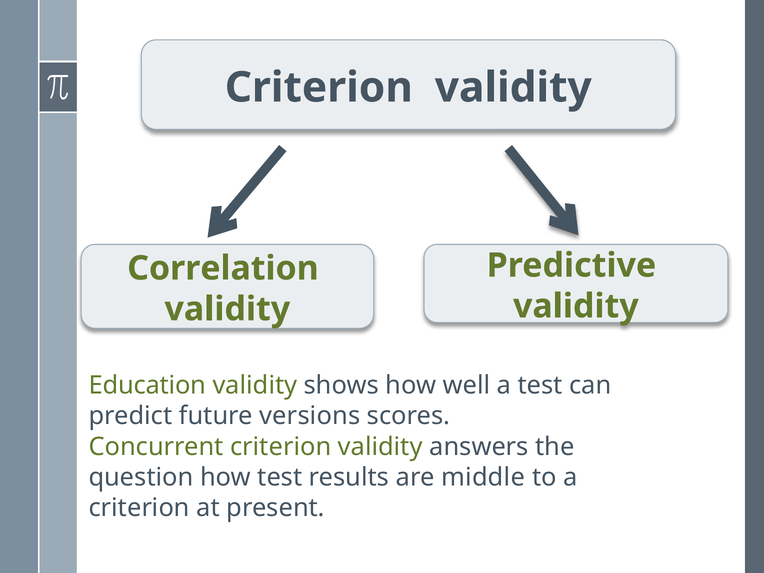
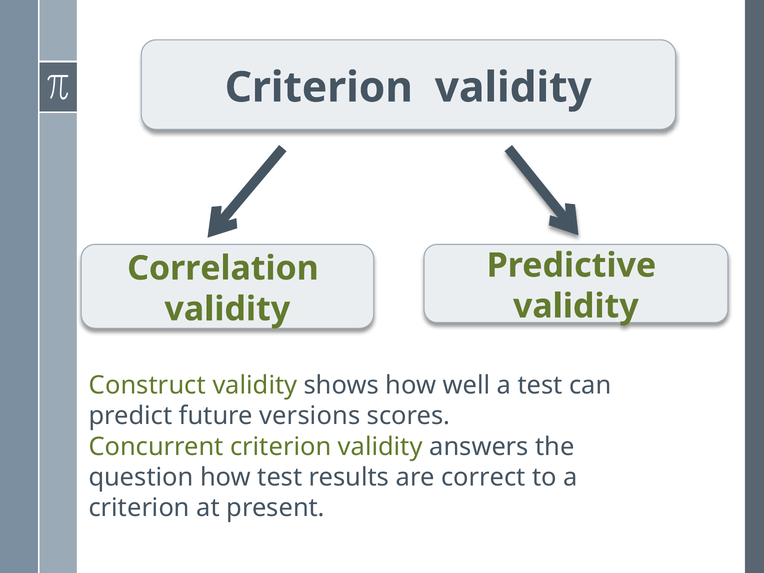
Education: Education -> Сonstruct (147, 386)
middle: middle -> correct (483, 477)
